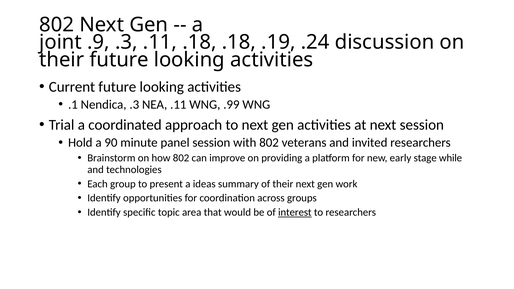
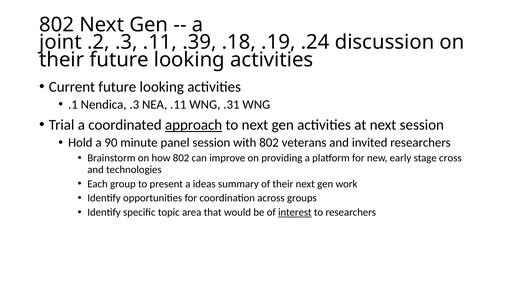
.9: .9 -> .2 (98, 42)
.11 .18: .18 -> .39 (199, 42)
.99: .99 -> .31 (231, 105)
approach underline: none -> present (194, 125)
while: while -> cross (450, 158)
